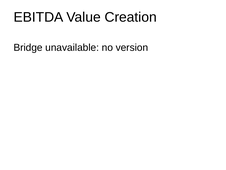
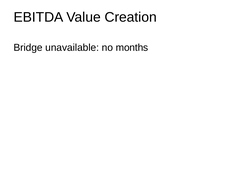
version: version -> months (132, 47)
